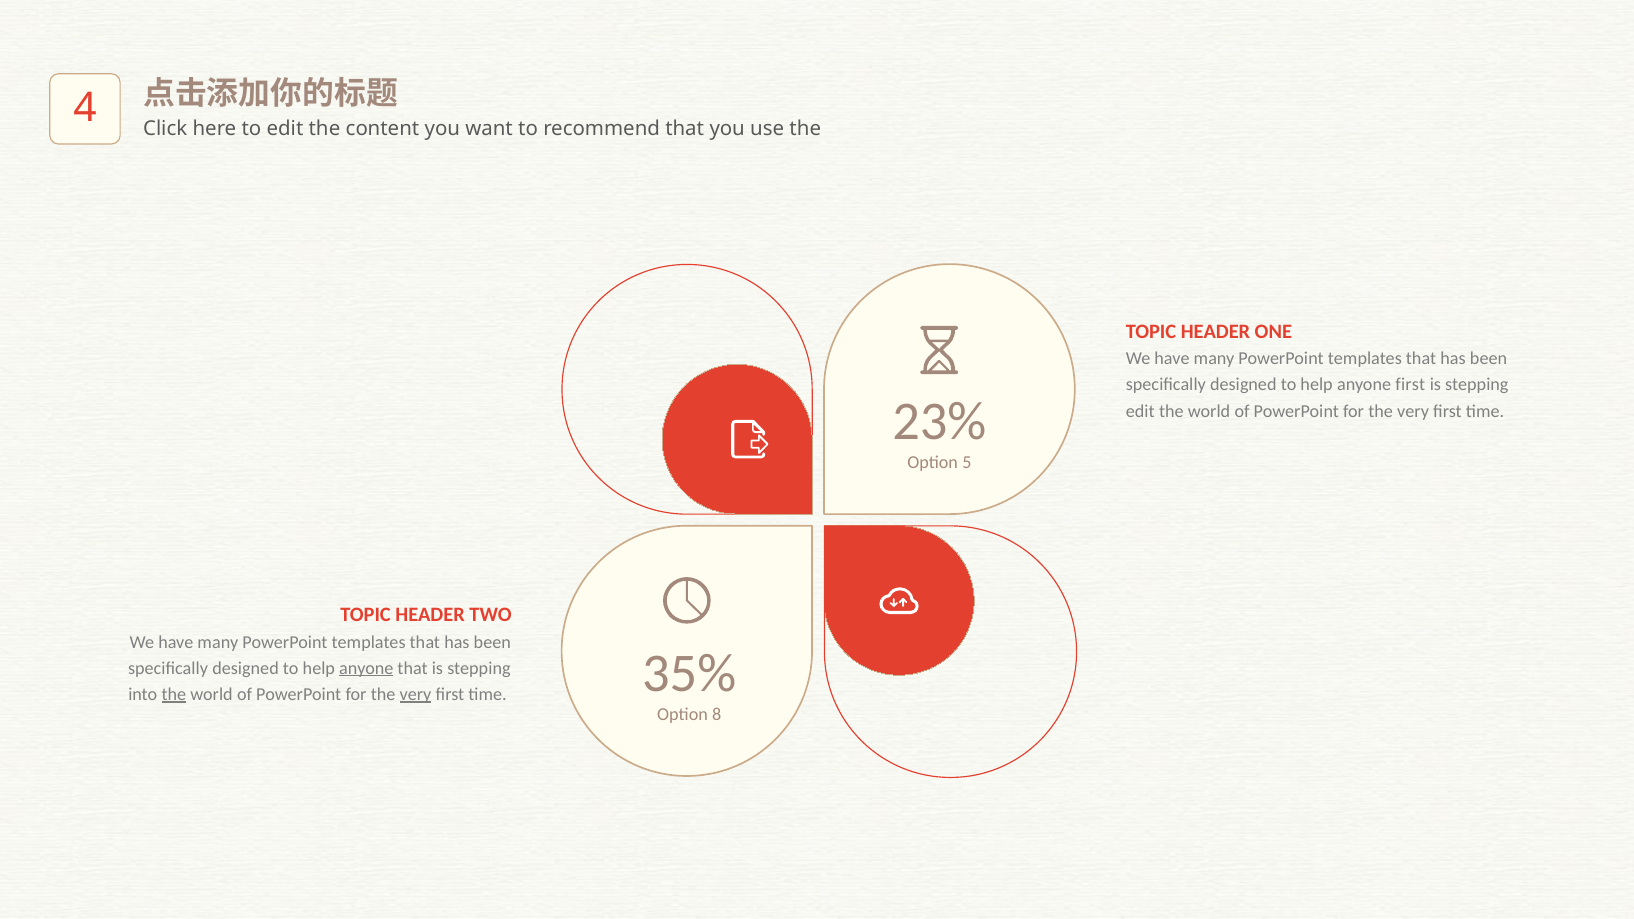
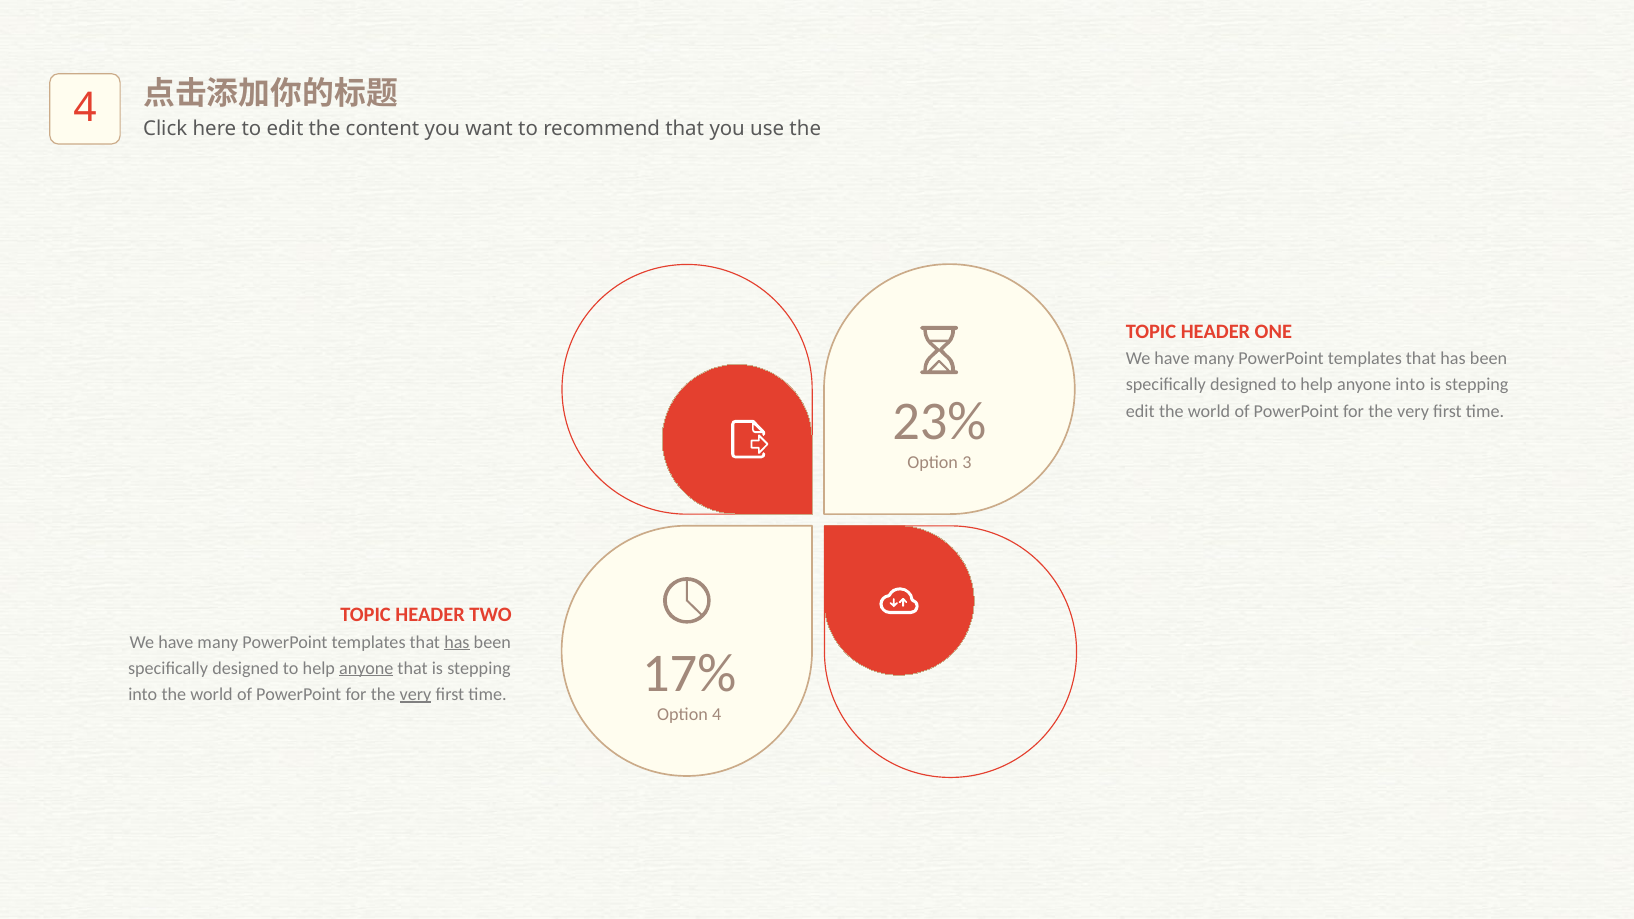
anyone first: first -> into (1410, 385)
5: 5 -> 3 (967, 463)
has underline: none -> present (457, 642)
35%: 35% -> 17% (689, 673)
the underline: present -> none (174, 694)
Option 8: 8 -> 4 (717, 714)
